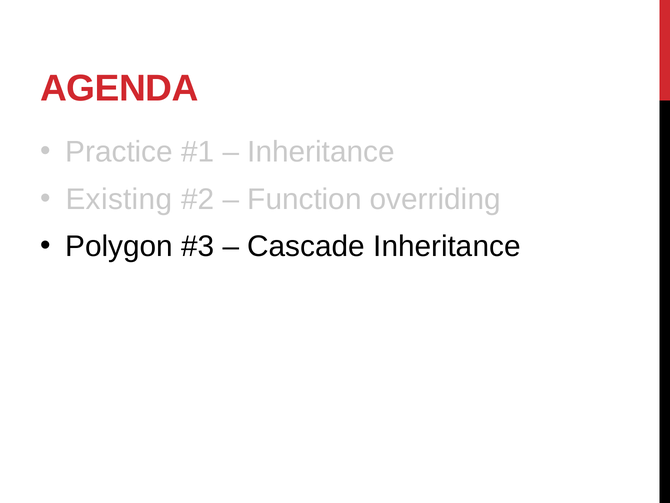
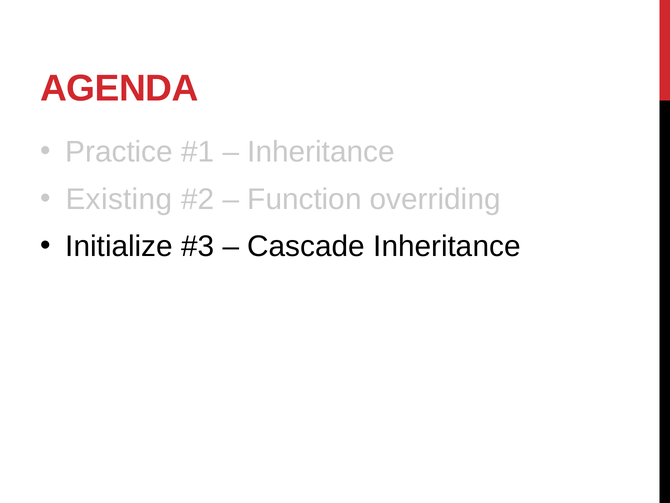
Polygon: Polygon -> Initialize (119, 246)
